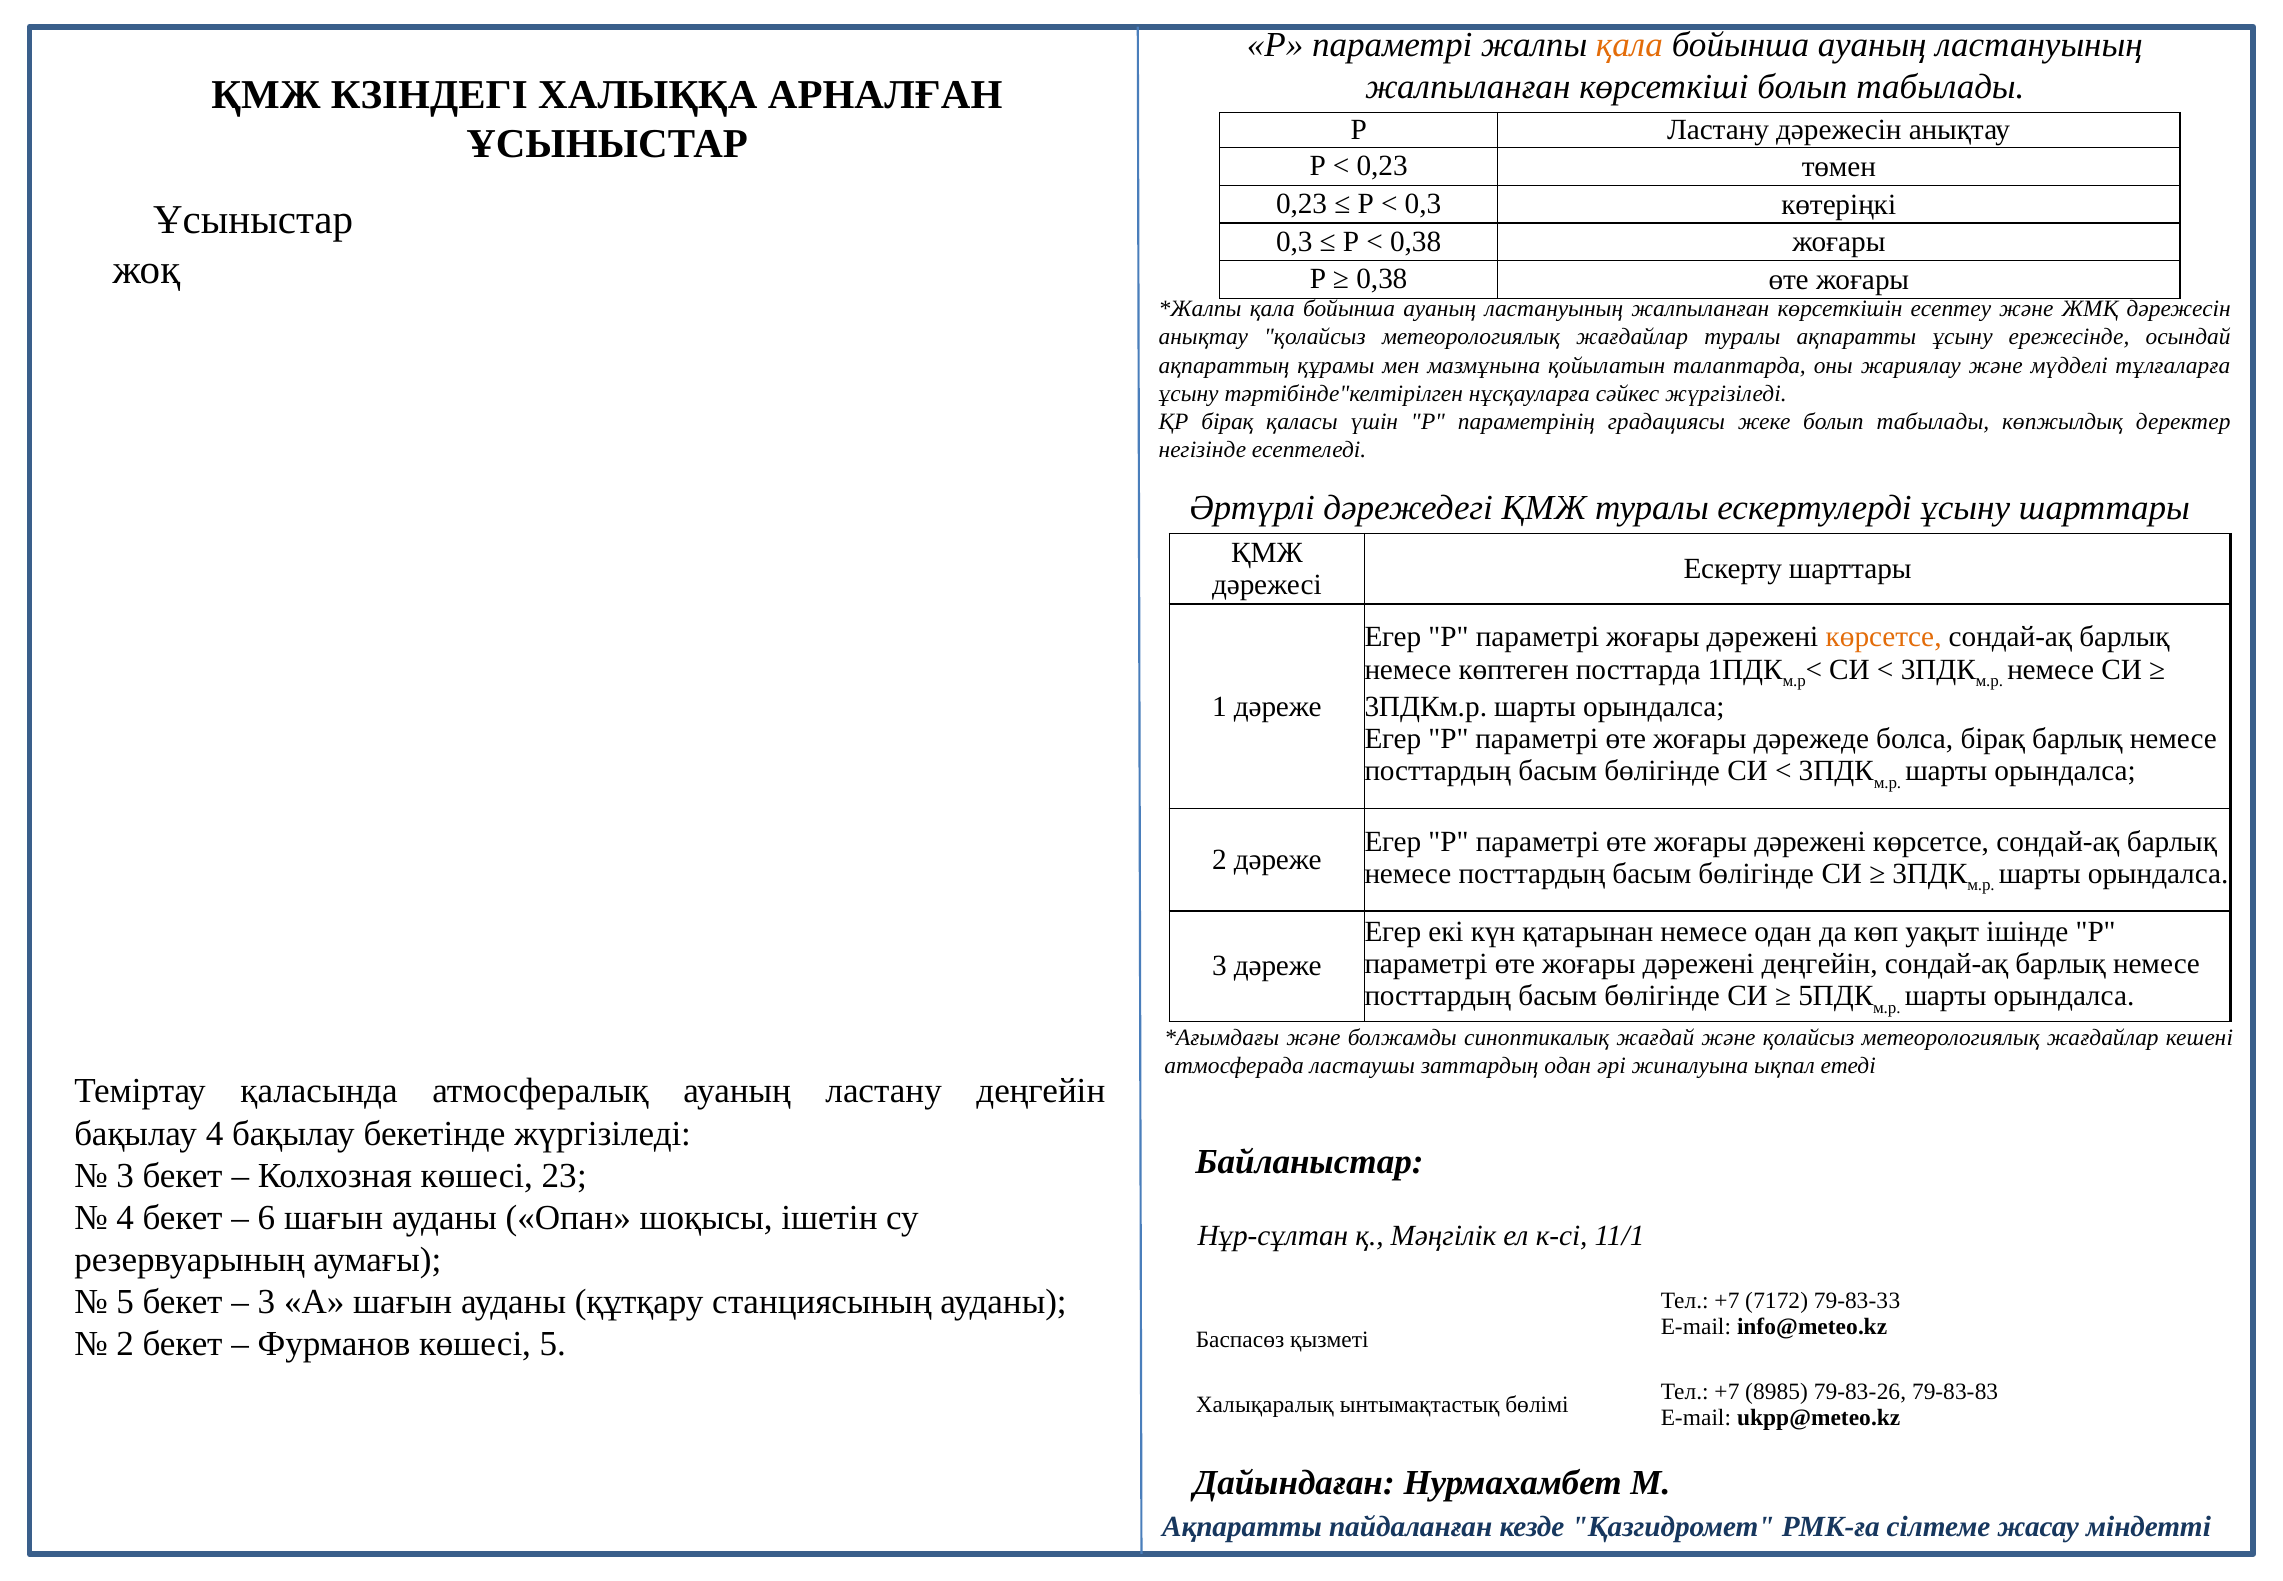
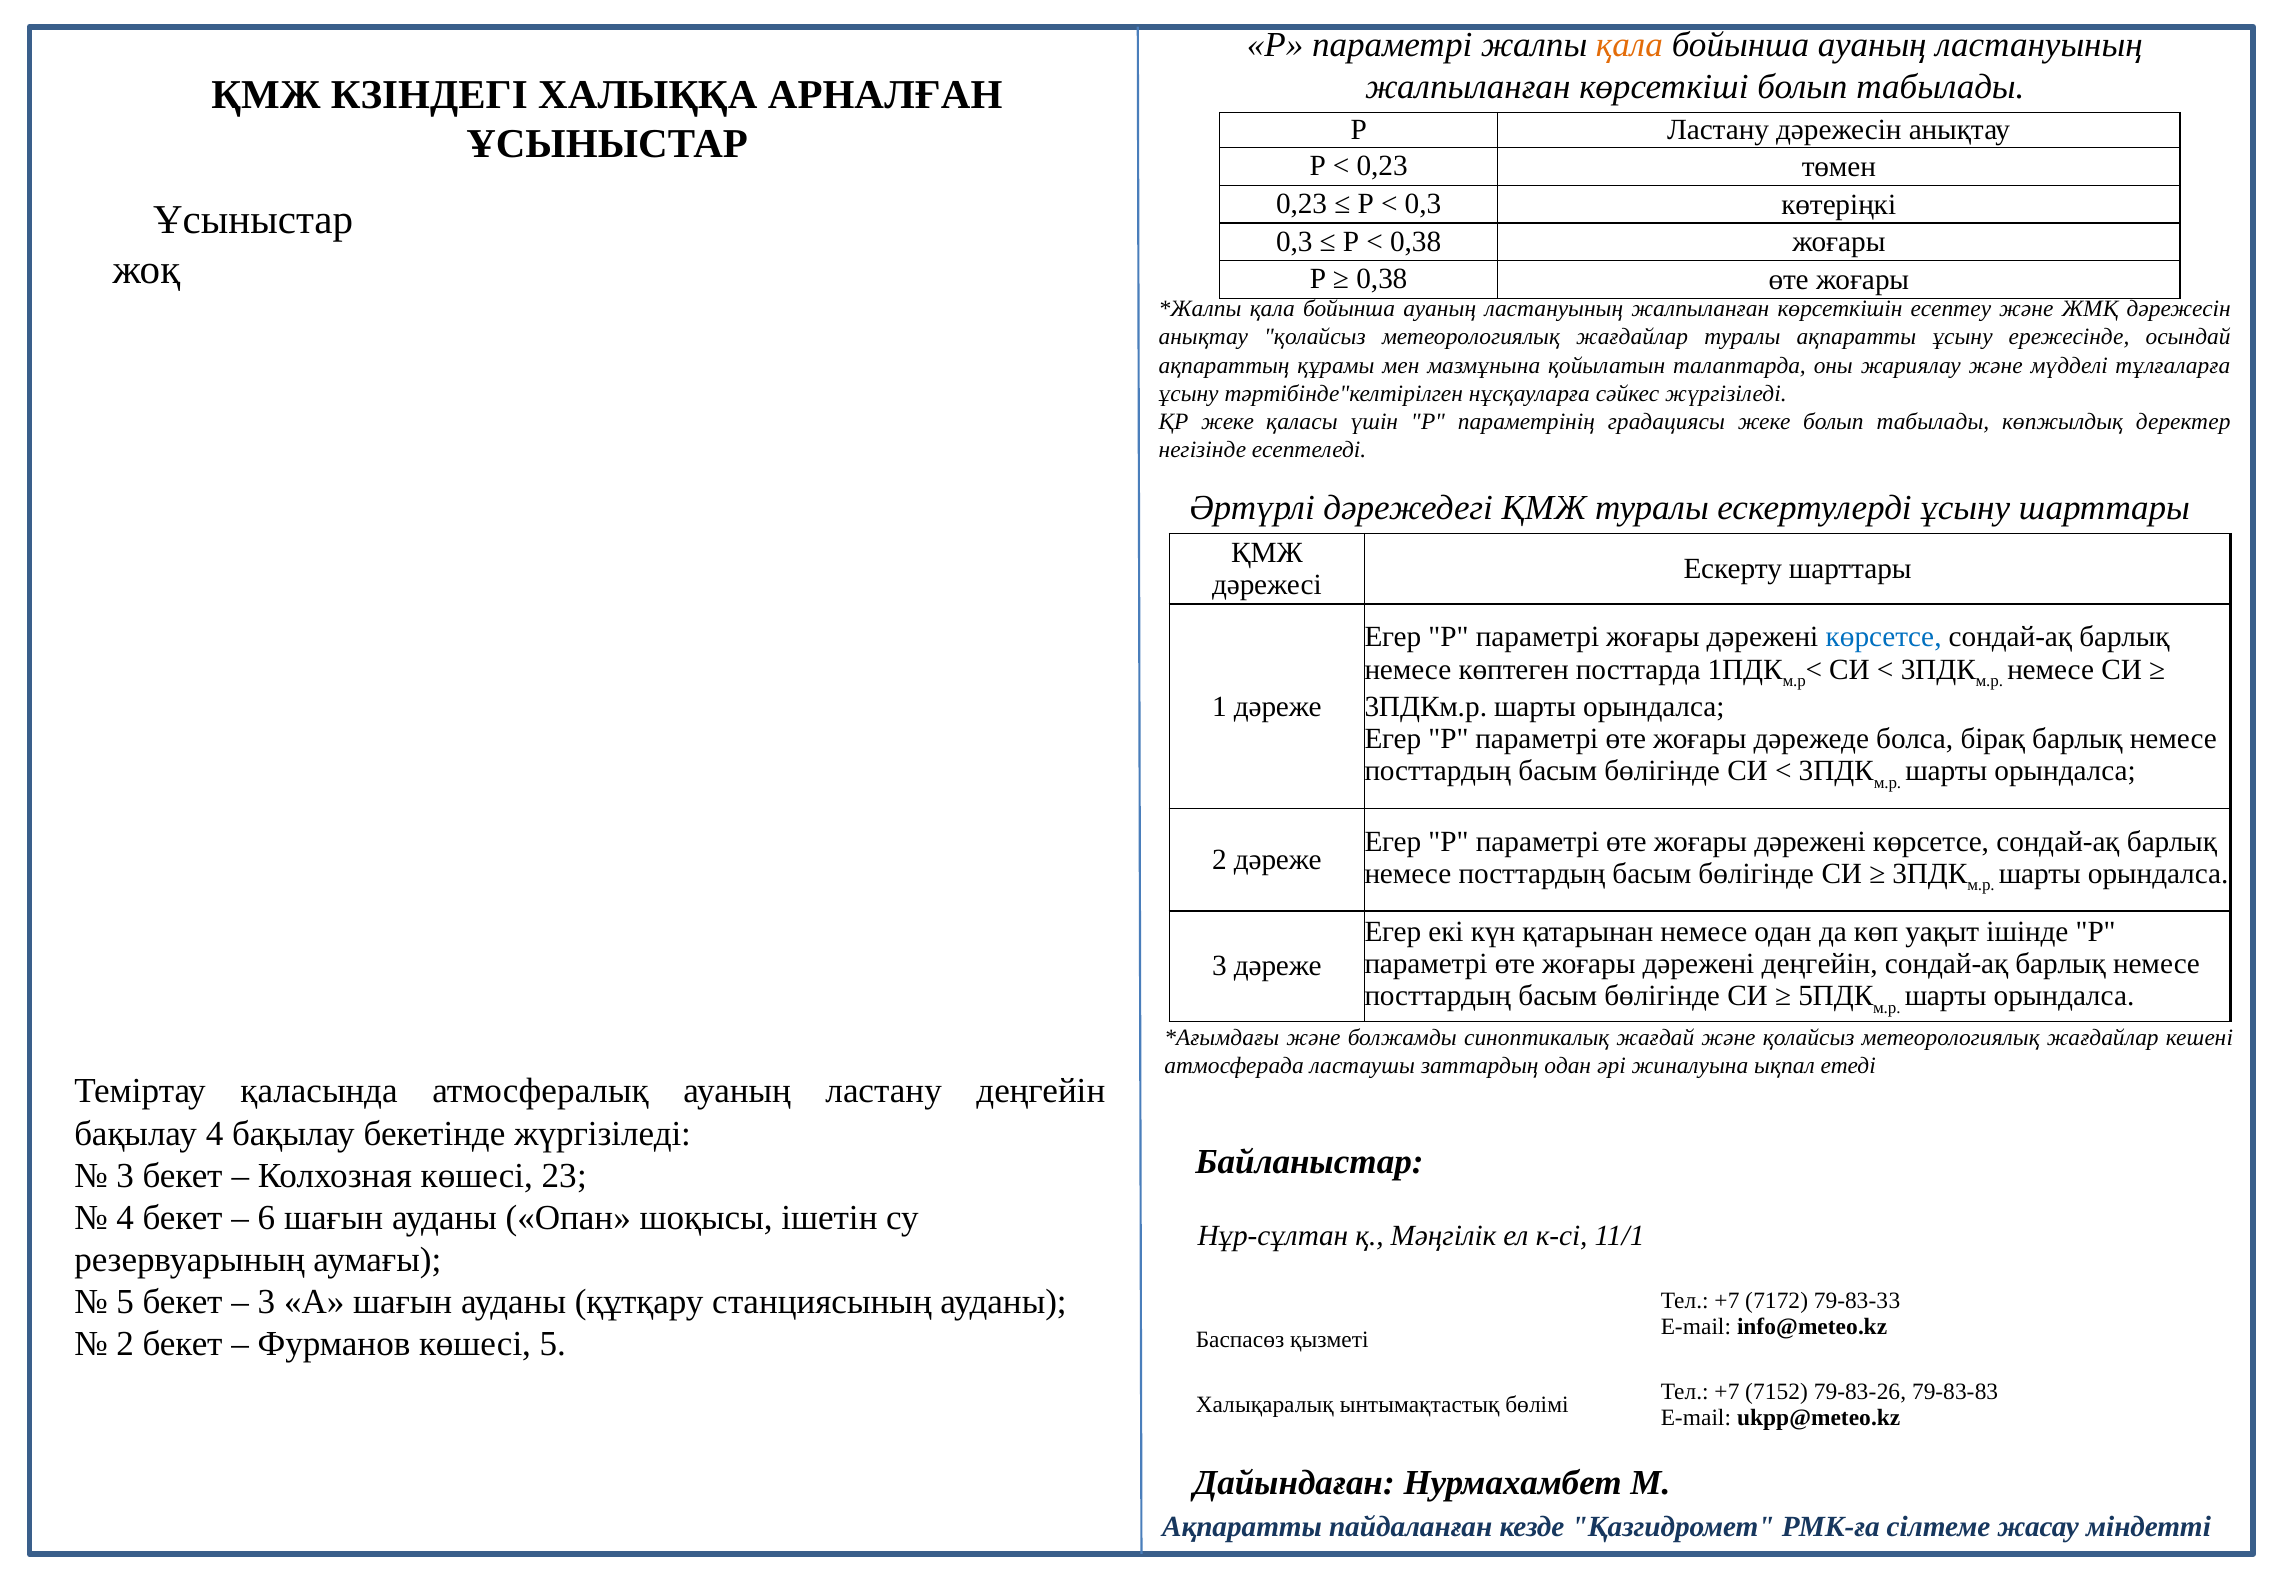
ҚР бірақ: бірақ -> жеке (1228, 421)
көрсетсе colour: orange -> blue (1884, 637)
8985: 8985 -> 7152 (1777, 1391)
